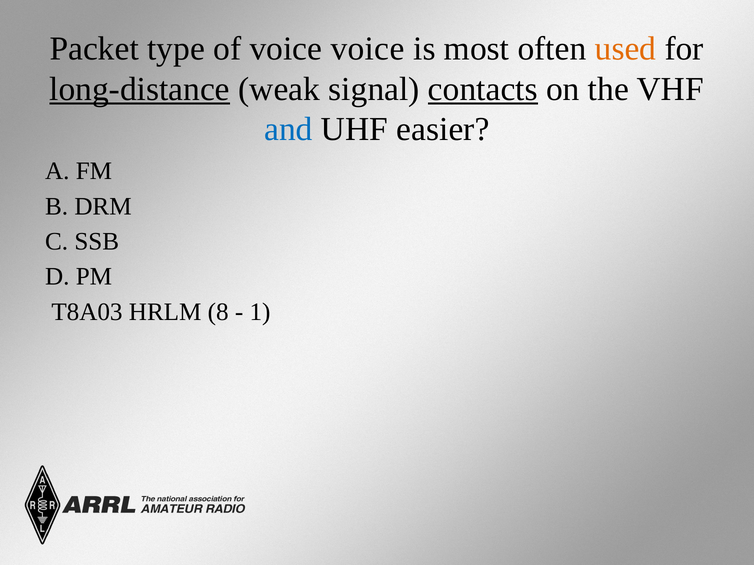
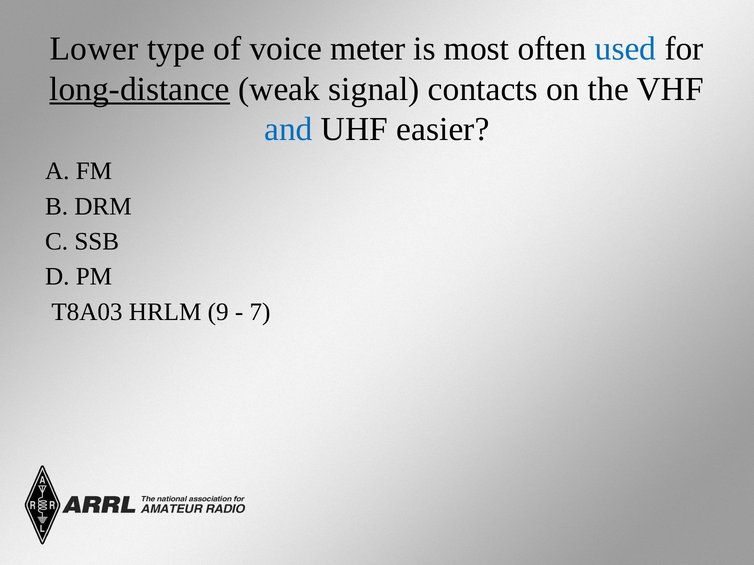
Packet: Packet -> Lower (94, 49)
voice voice: voice -> meter (368, 49)
used colour: orange -> blue (626, 49)
contacts underline: present -> none (483, 89)
8: 8 -> 9 (218, 312)
1: 1 -> 7 (260, 312)
